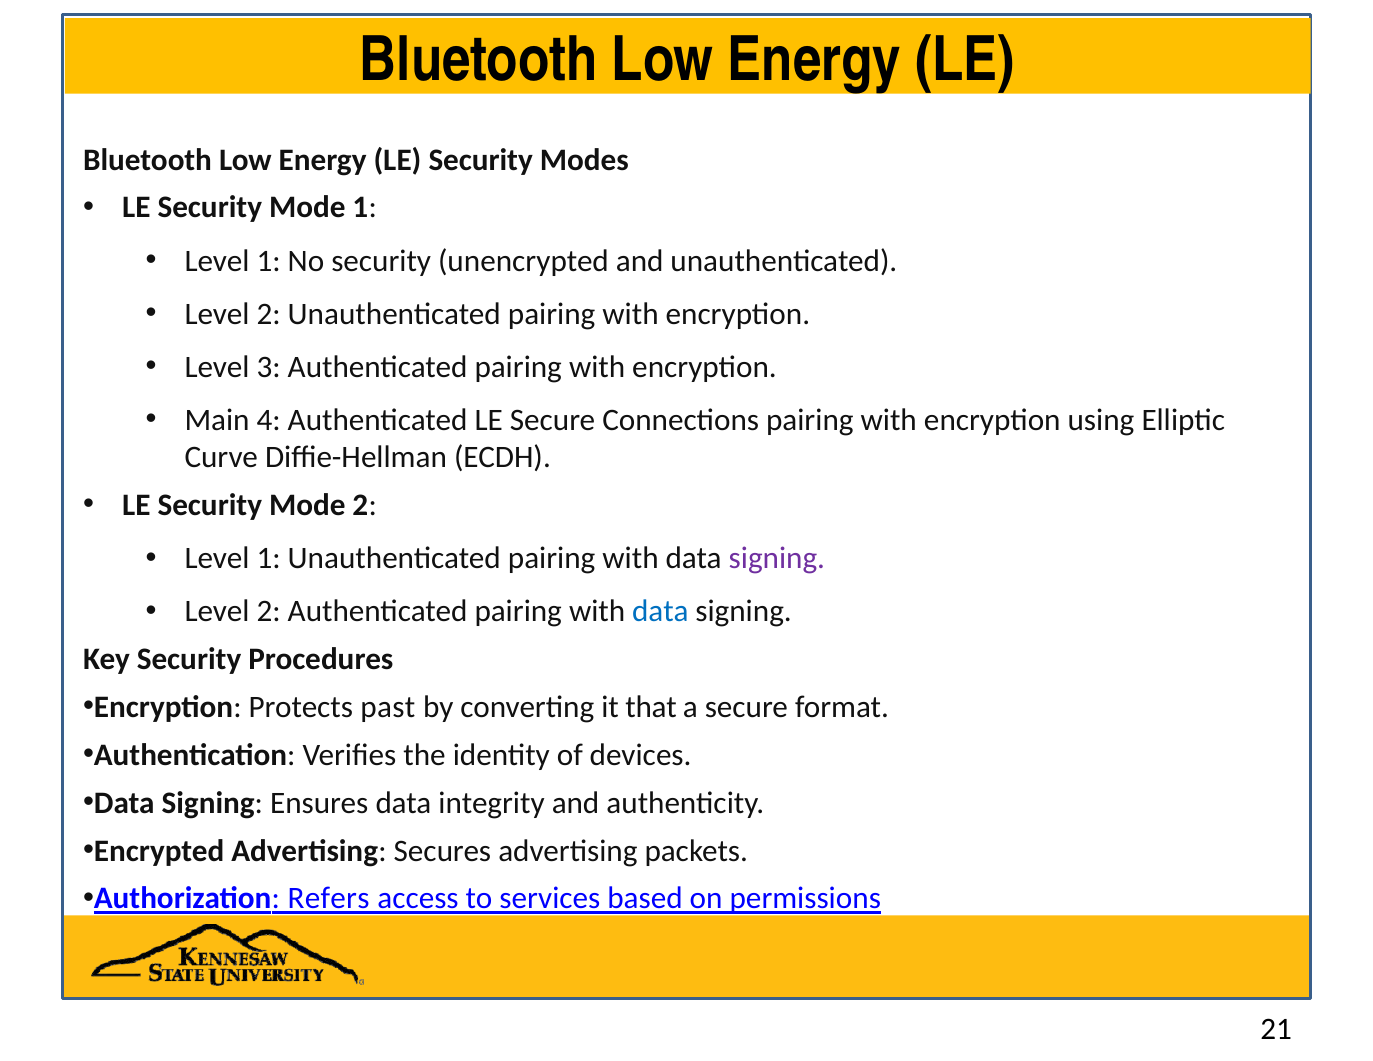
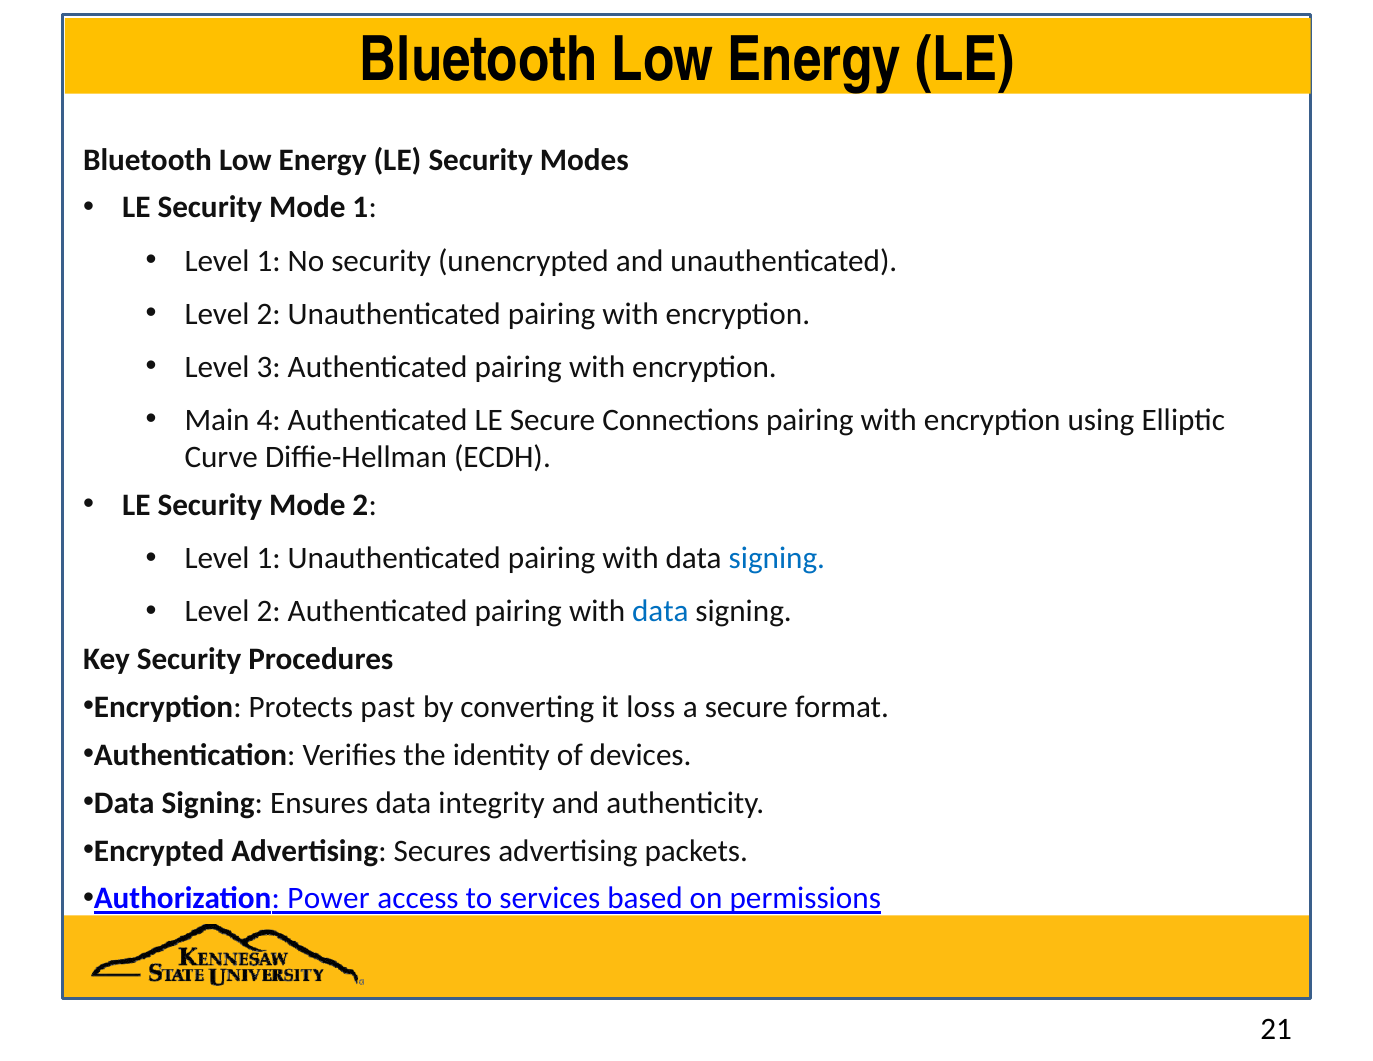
signing colour: purple -> blue (777, 558)
that: that -> loss (651, 707)
Refers: Refers -> Power (329, 899)
